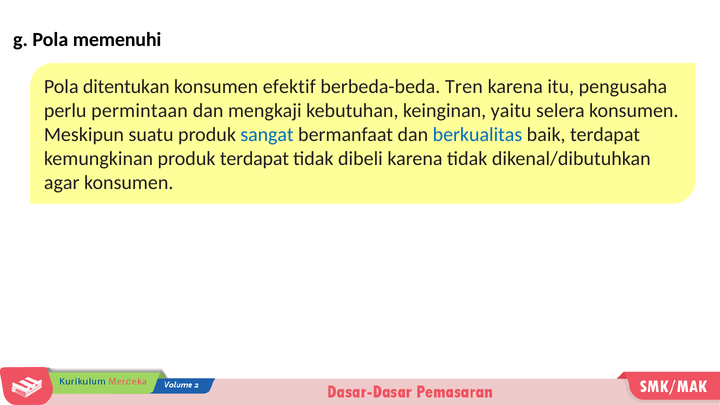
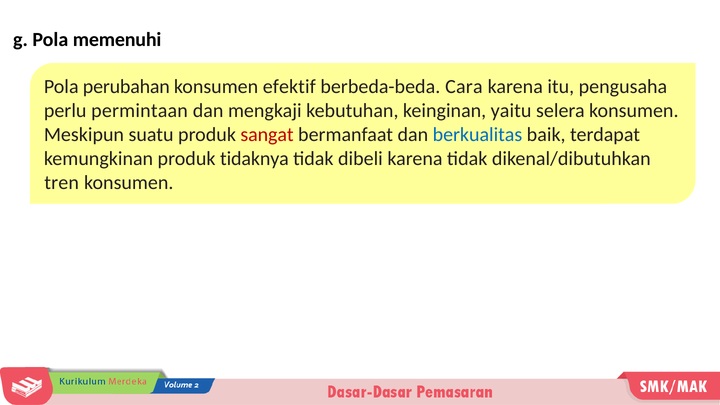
ditentukan: ditentukan -> perubahan (126, 87)
Tren: Tren -> Cara (464, 87)
sangat colour: blue -> red (267, 135)
produk terdapat: terdapat -> tidaknya (254, 159)
agar: agar -> tren (62, 183)
